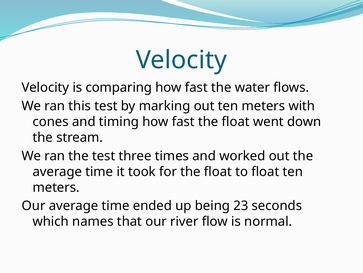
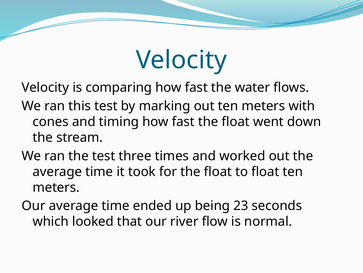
names: names -> looked (93, 221)
